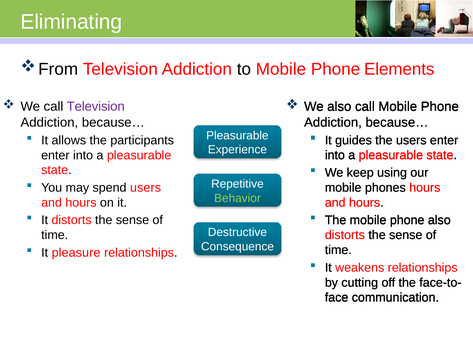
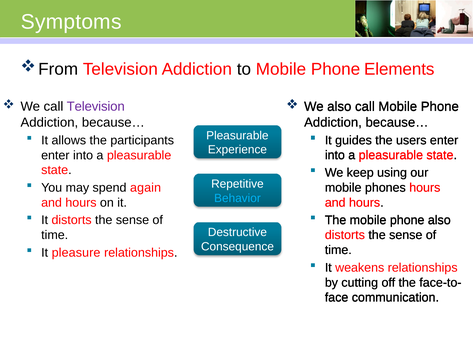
Eliminating: Eliminating -> Symptoms (71, 22)
spend users: users -> again (146, 188)
Behavior colour: light green -> light blue (237, 198)
